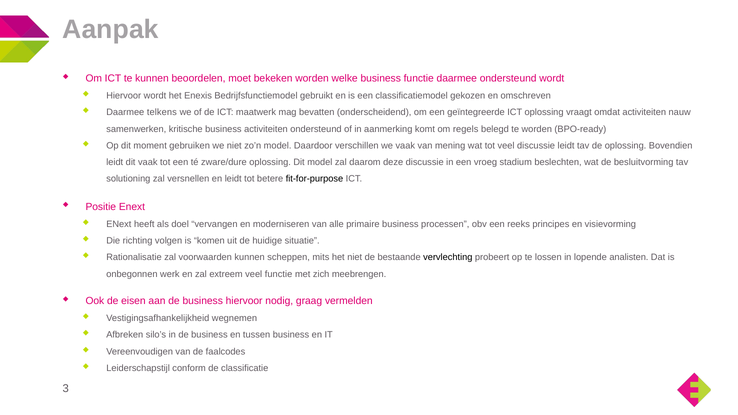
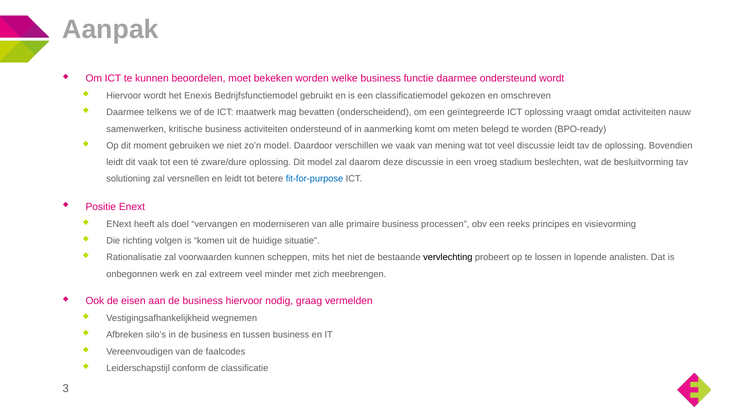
regels: regels -> meten (466, 129)
fit-for-purpose colour: black -> blue (314, 179)
veel functie: functie -> minder (279, 274)
